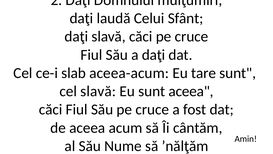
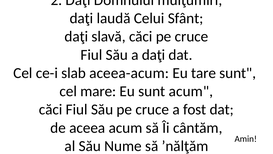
cel slavă: slavă -> mare (98, 91)
sunt aceea: aceea -> acum (191, 91)
